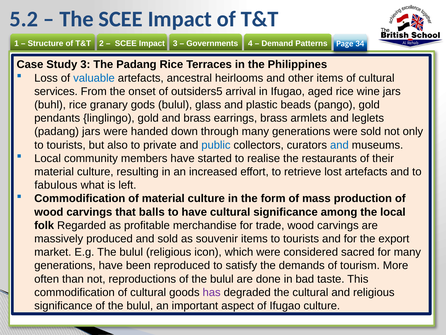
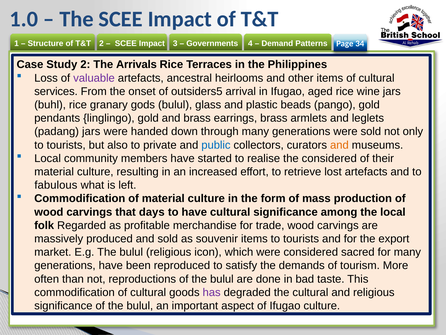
5.2: 5.2 -> 1.0 (24, 19)
Study 3: 3 -> 2 (85, 65)
The Padang: Padang -> Arrivals (136, 65)
valuable colour: blue -> purple (94, 78)
and colour: blue -> orange (339, 145)
the restaurants: restaurants -> considered (329, 158)
balls: balls -> days (152, 212)
